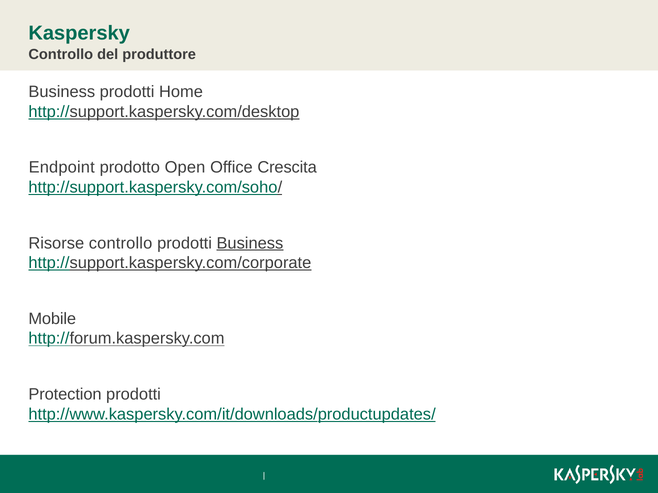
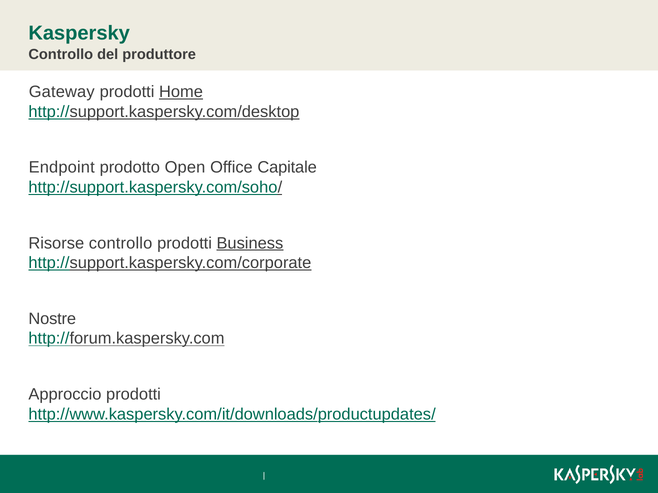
Business: Business -> Gateway (62, 92)
Home underline: none -> present (181, 92)
Crescita: Crescita -> Capitale (287, 168)
Mobile: Mobile -> Nostre (52, 319)
Protection: Protection -> Approccio (65, 395)
